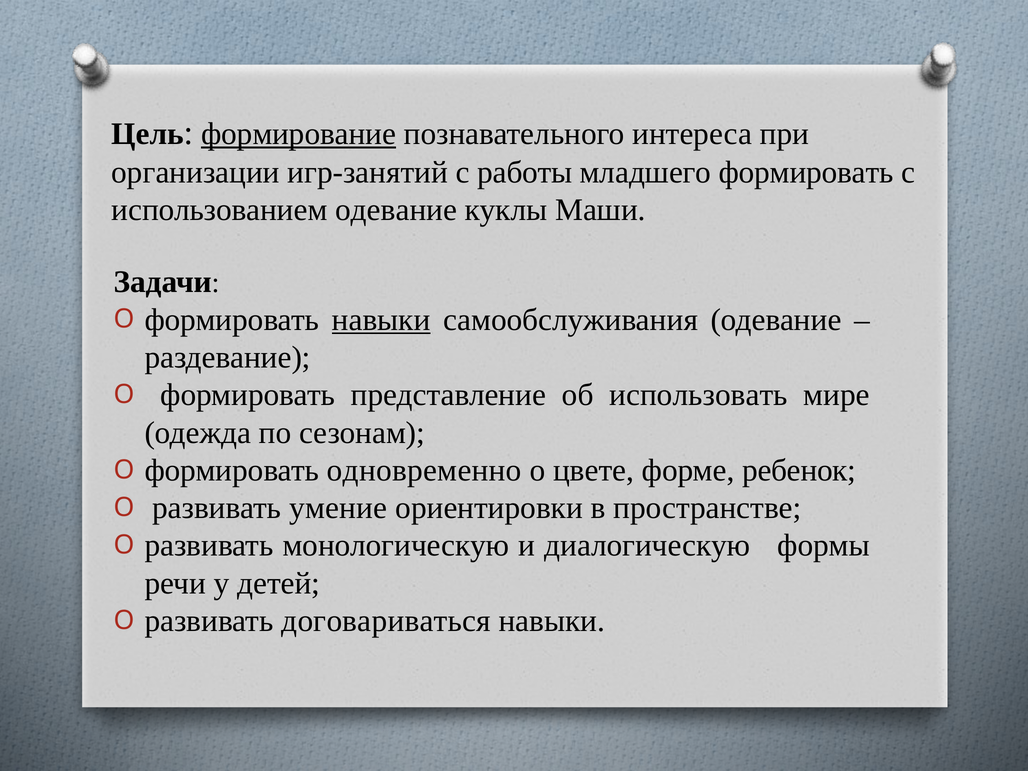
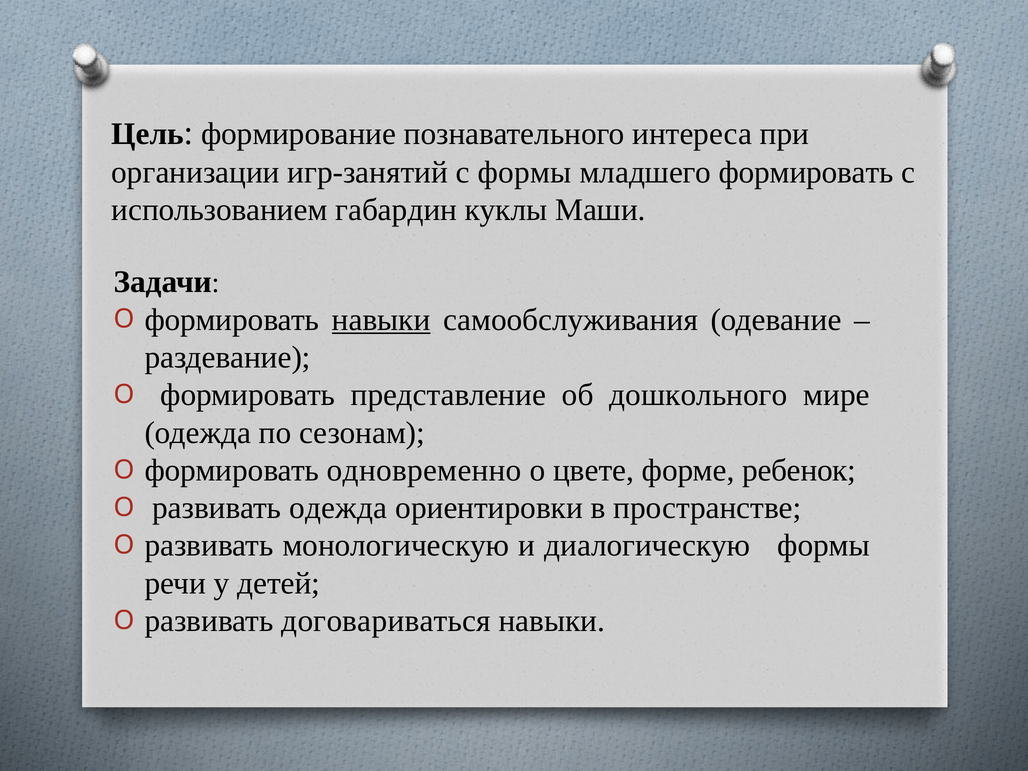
формирование underline: present -> none (299, 134)
с работы: работы -> формы (525, 172)
использованием одевание: одевание -> габардин (396, 210)
использовать: использовать -> дошкольного (698, 395)
развивать умение: умение -> одежда (338, 508)
